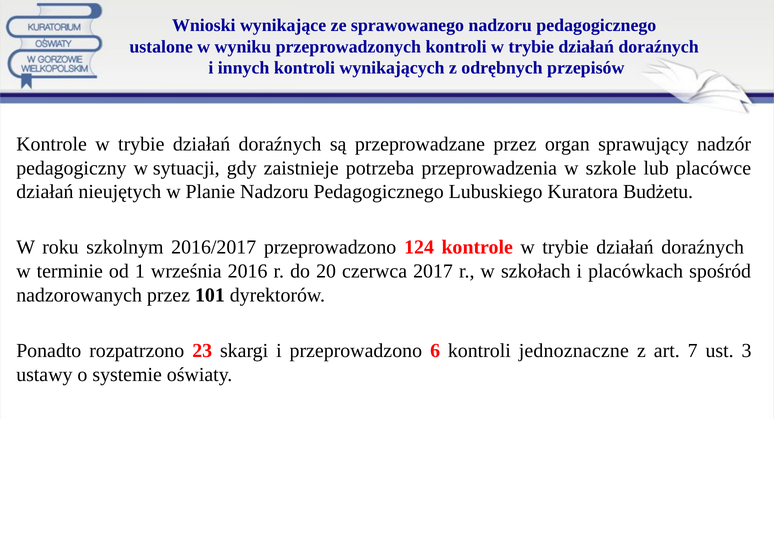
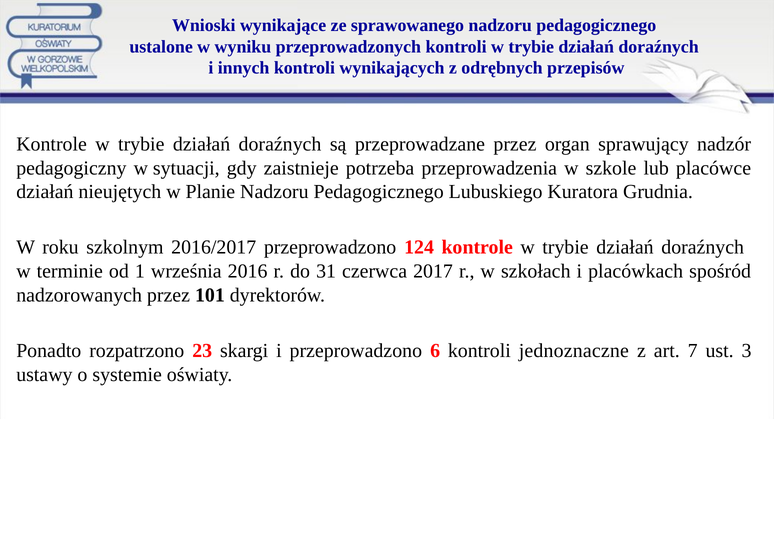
Budżetu: Budżetu -> Grudnia (658, 192)
20: 20 -> 31 (326, 271)
